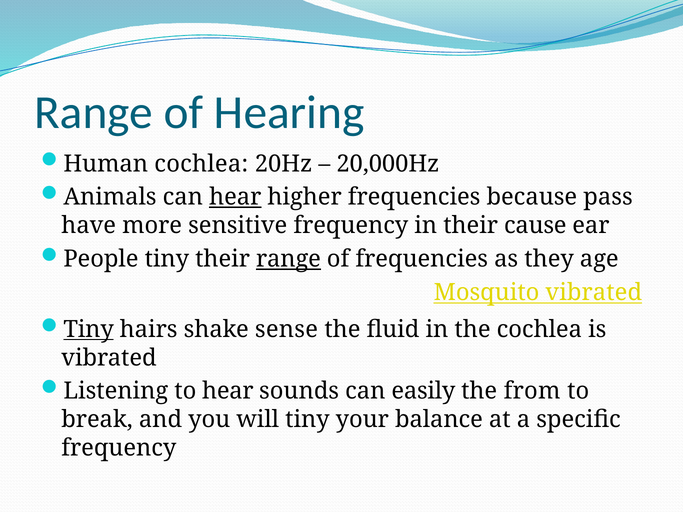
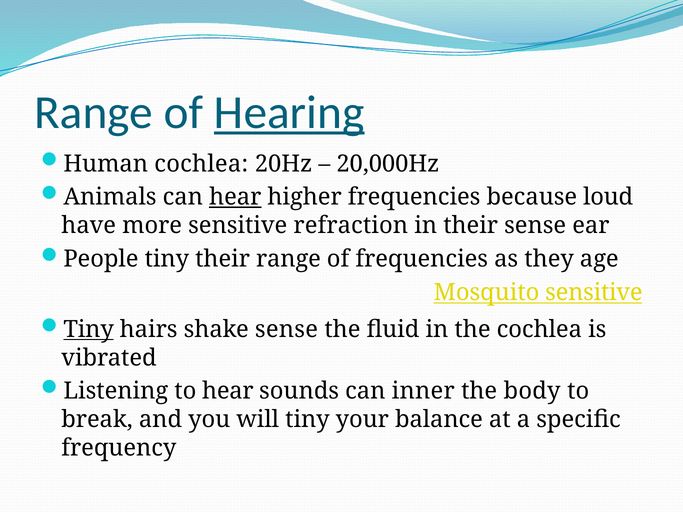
Hearing underline: none -> present (289, 113)
pass: pass -> loud (608, 197)
sensitive frequency: frequency -> refraction (351, 226)
their cause: cause -> sense (535, 226)
range underline: present -> none (288, 259)
Mosquito vibrated: vibrated -> sensitive (594, 292)
easily: easily -> inner (423, 391)
from: from -> body (532, 391)
